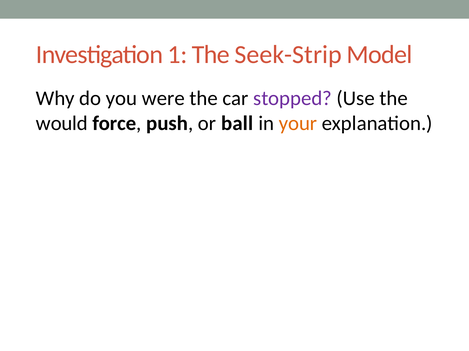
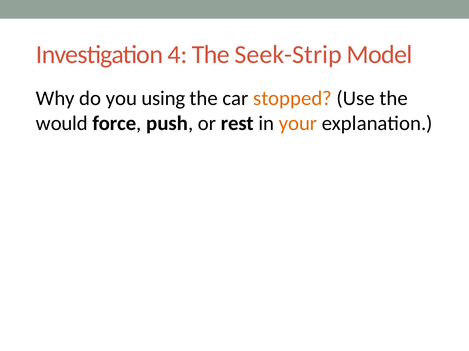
1: 1 -> 4 (178, 55)
were: were -> using (163, 98)
stopped colour: purple -> orange (293, 98)
ball: ball -> rest (237, 123)
